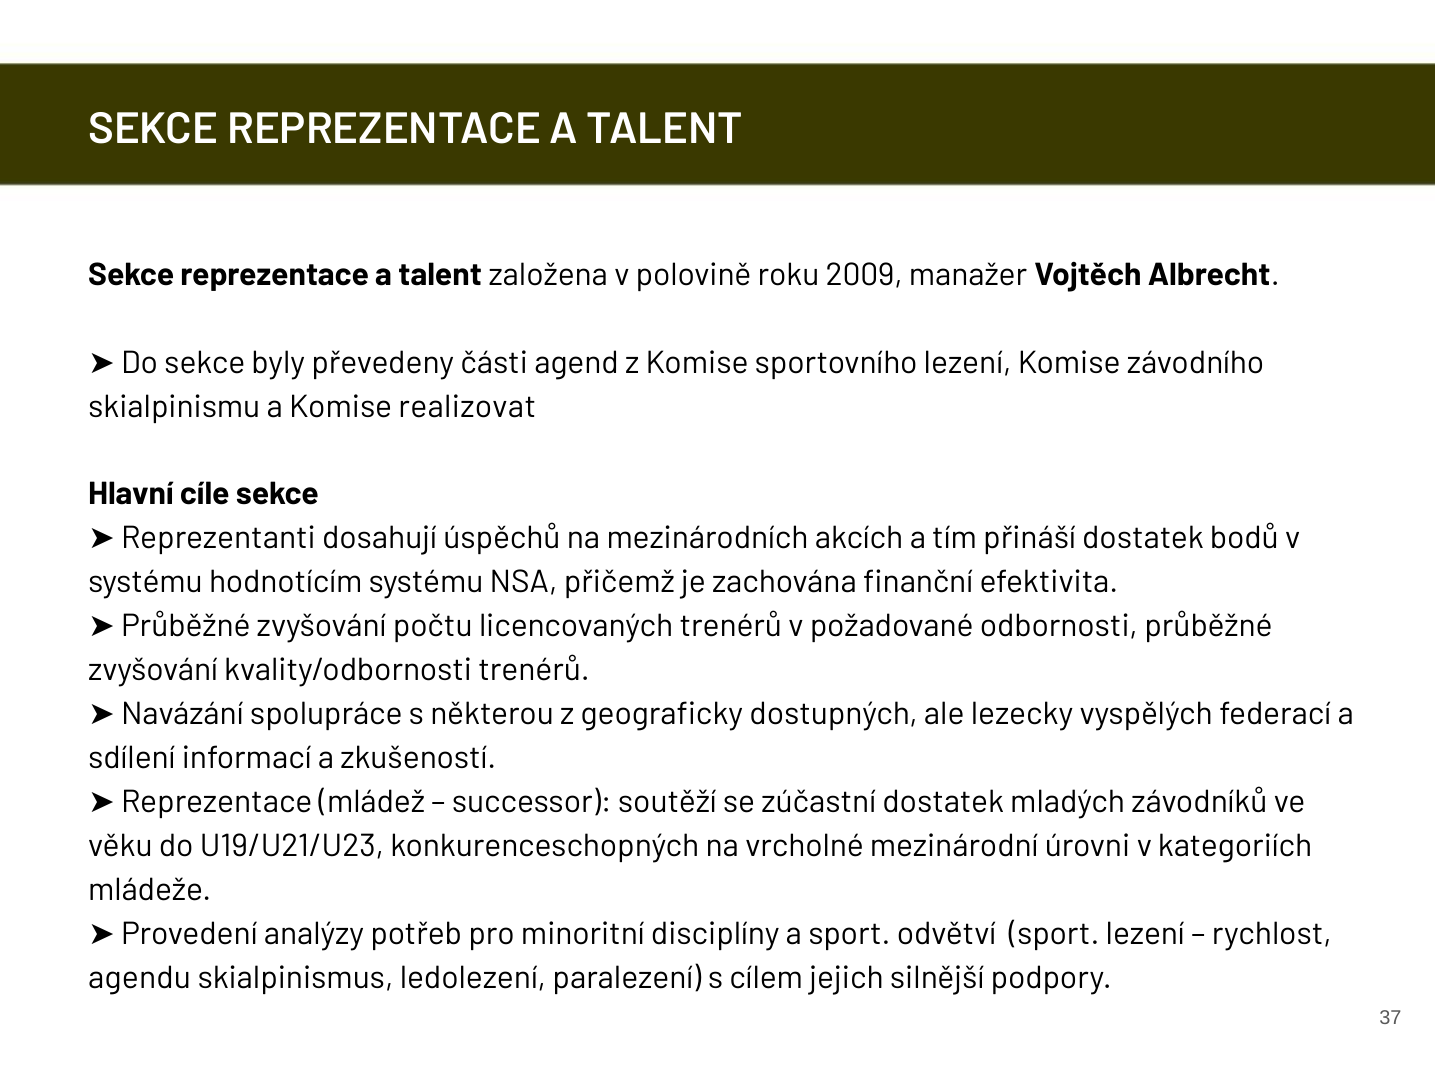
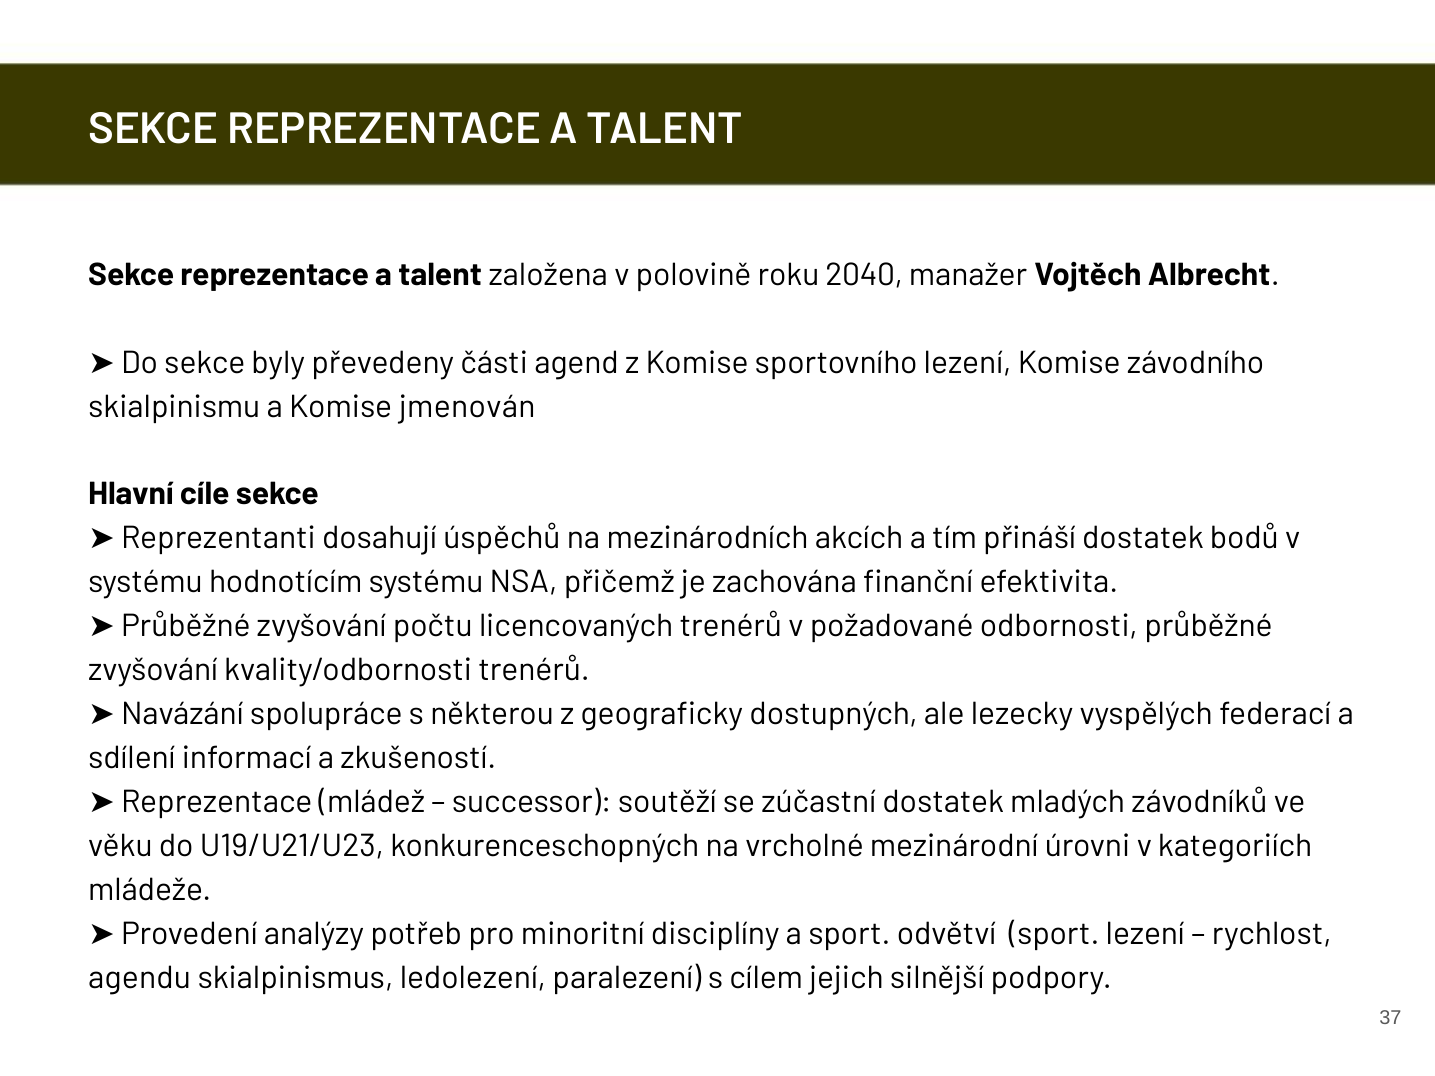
2009: 2009 -> 2040 (864, 275)
realizovat: realizovat -> jmenován (467, 407)
